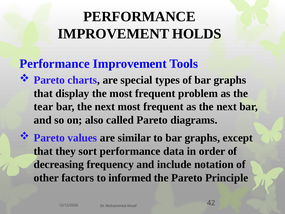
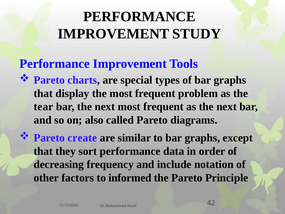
HOLDS: HOLDS -> STUDY (197, 34)
values: values -> create (82, 138)
